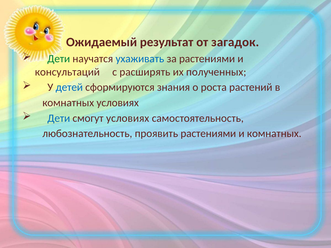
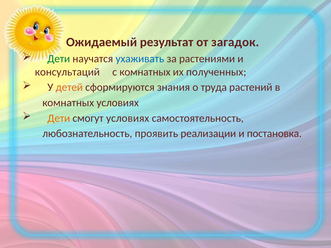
с расширять: расширять -> комнатных (145, 72)
детей colour: blue -> orange (69, 87)
роста: роста -> труда (214, 87)
Дети colour: blue -> orange (59, 118)
проявить растениями: растениями -> реализации (208, 134)
и комнатных: комнатных -> постановка (274, 134)
